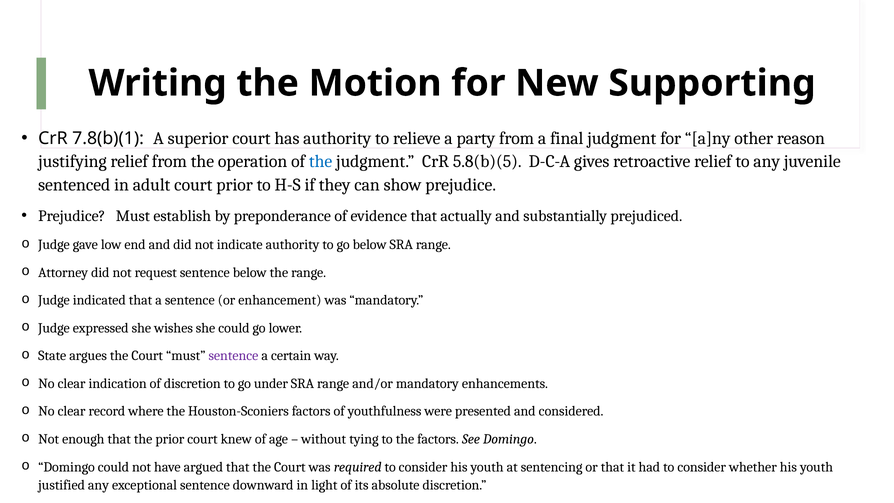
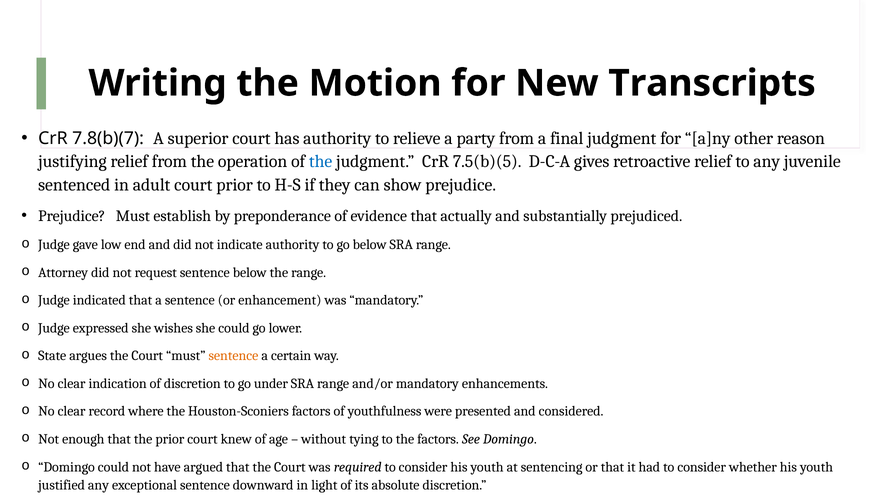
Supporting: Supporting -> Transcripts (712, 83)
7.8(b)(1: 7.8(b)(1 -> 7.8(b)(7 (108, 138)
5.8(b)(5: 5.8(b)(5 -> 7.5(b)(5 (487, 162)
sentence colour: purple -> orange (233, 356)
